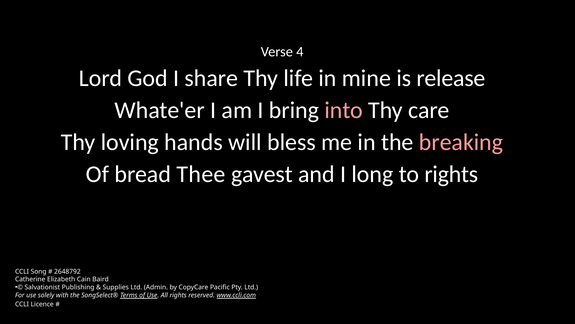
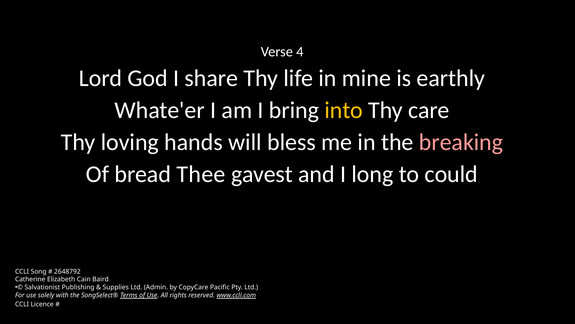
release: release -> earthly (451, 78)
into colour: pink -> yellow (344, 110)
to rights: rights -> could (451, 174)
